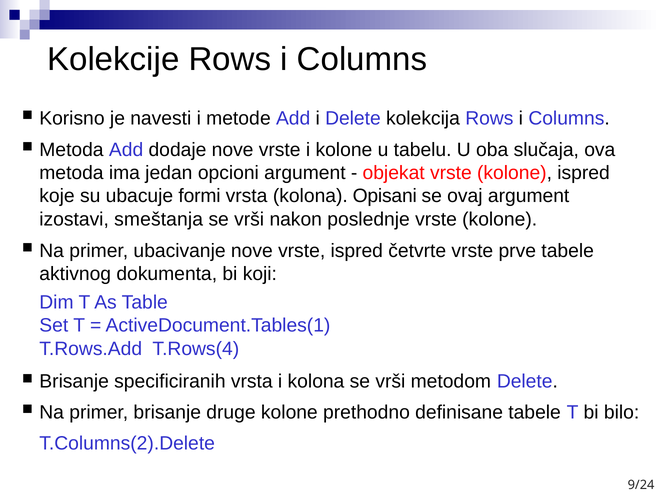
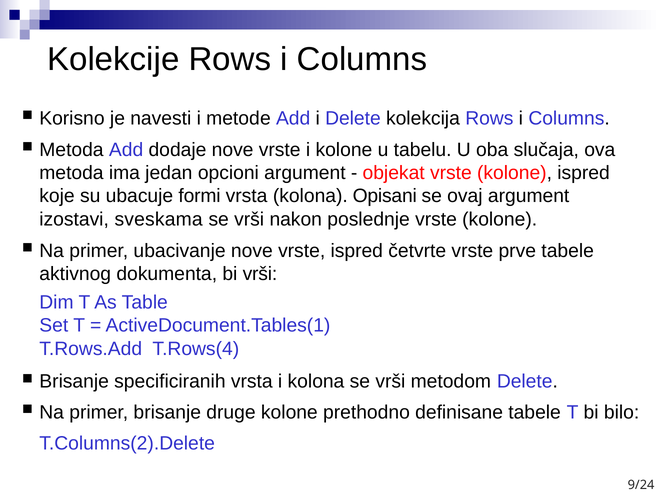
smeštanja: smeštanja -> sveskama (159, 219)
bi koji: koji -> vrši (260, 274)
